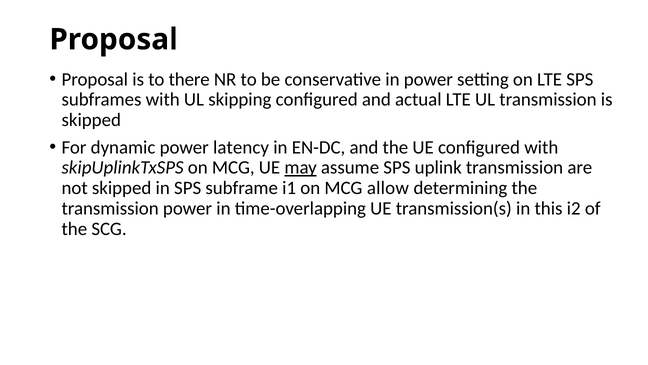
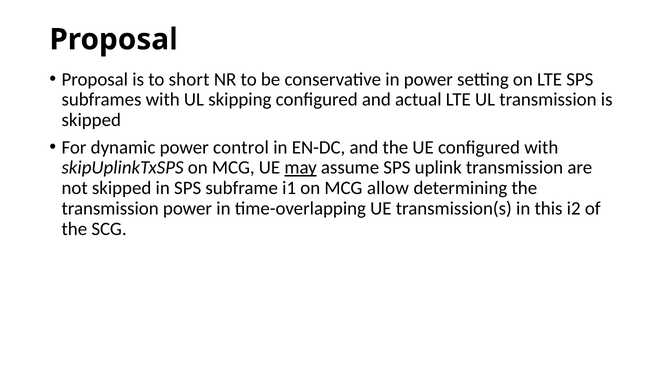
there: there -> short (189, 79)
latency: latency -> control (241, 147)
